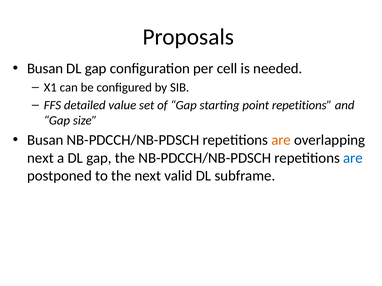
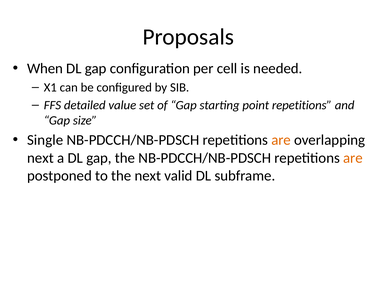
Busan: Busan -> When (45, 69)
Busan: Busan -> Single (45, 140)
are colour: blue -> orange (353, 158)
